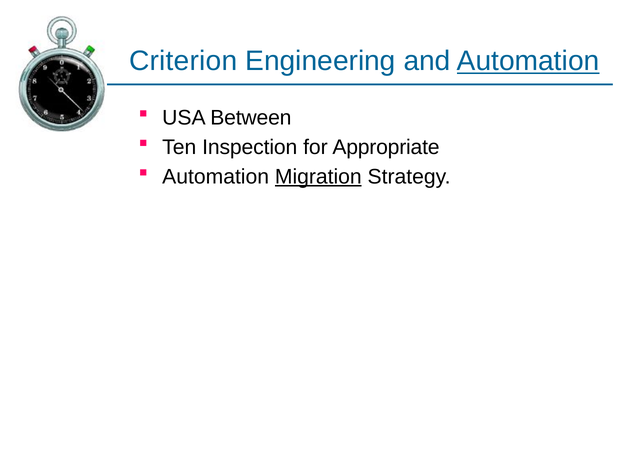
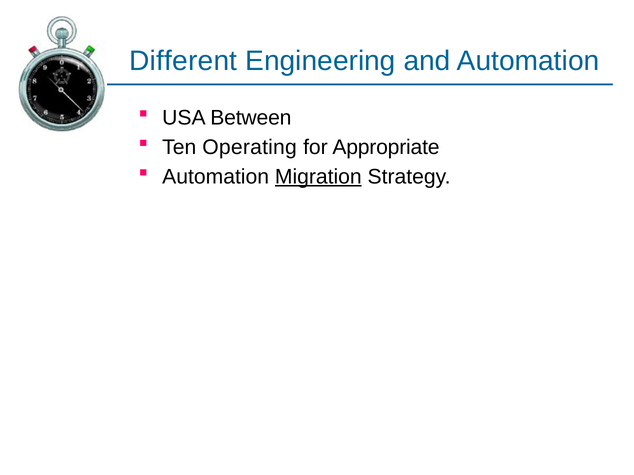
Criterion: Criterion -> Different (183, 61)
Automation underline: present -> none (528, 61)
Inspection: Inspection -> Operating (250, 147)
